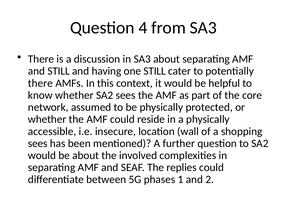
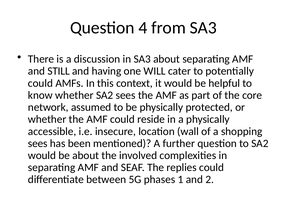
one STILL: STILL -> WILL (155, 71)
there: there -> could (40, 83)
